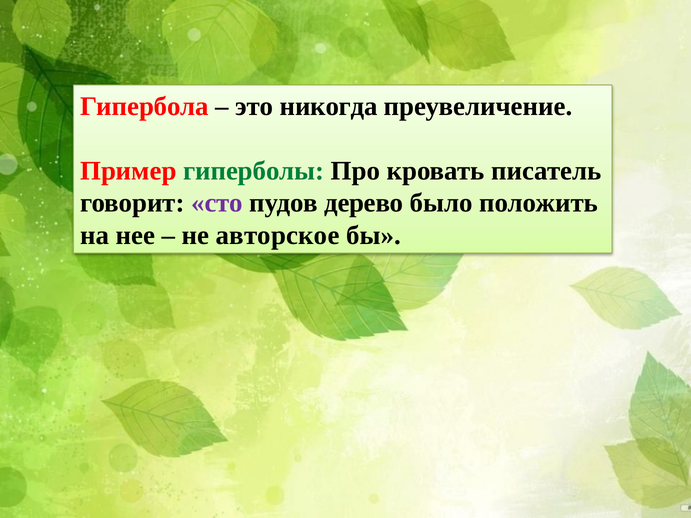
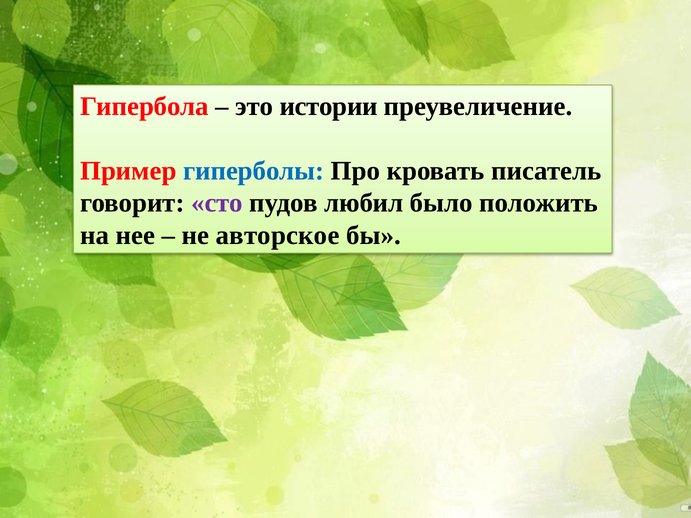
никогда: никогда -> истории (329, 106)
гиперболы colour: green -> blue (254, 171)
дерево: дерево -> любил (364, 203)
